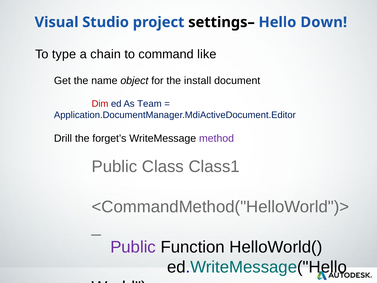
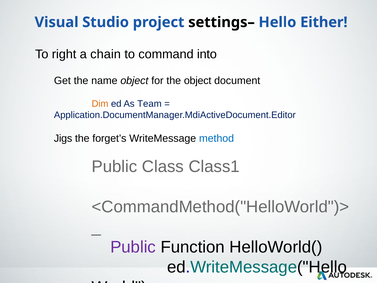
Down: Down -> Either (324, 22)
type: type -> right (64, 54)
like: like -> into (207, 54)
the install: install -> object (198, 81)
Dim colour: red -> orange (100, 104)
Drill: Drill -> Jigs (63, 138)
method colour: purple -> blue (217, 138)
